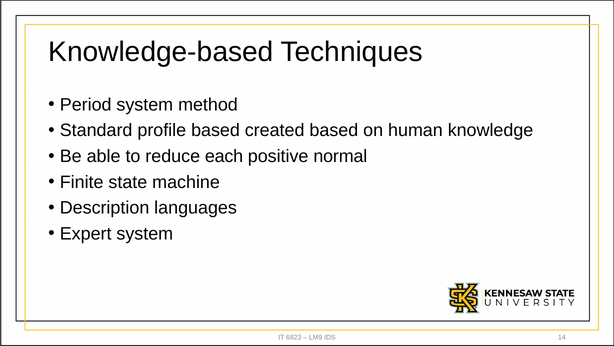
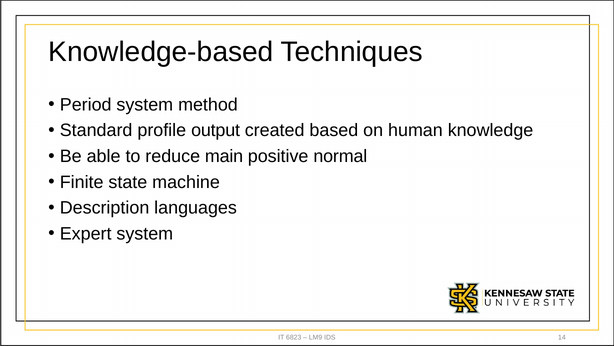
profile based: based -> output (216, 130)
each: each -> main (224, 156)
